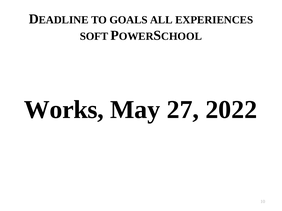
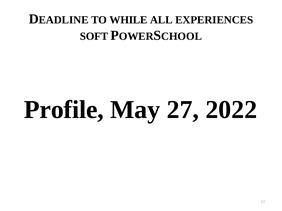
GOALS: GOALS -> WHILE (129, 20)
Works: Works -> Profile (64, 110)
